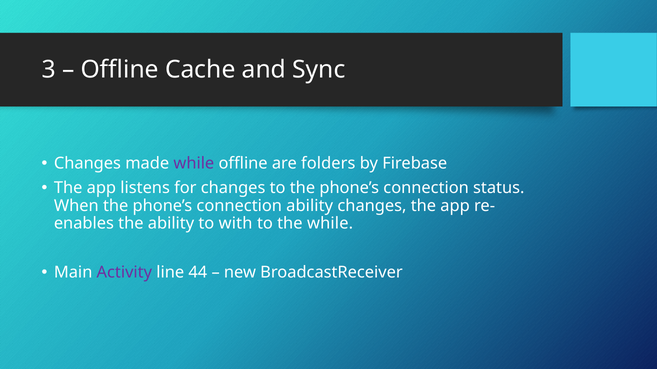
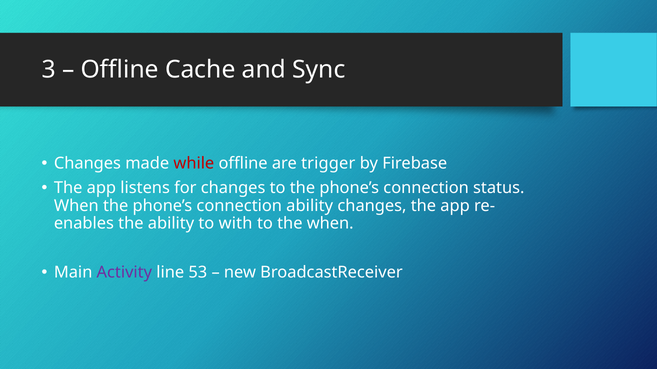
while colour: purple -> red (194, 164)
folders: folders -> trigger (328, 164)
the while: while -> when (330, 224)
44: 44 -> 53 (198, 273)
